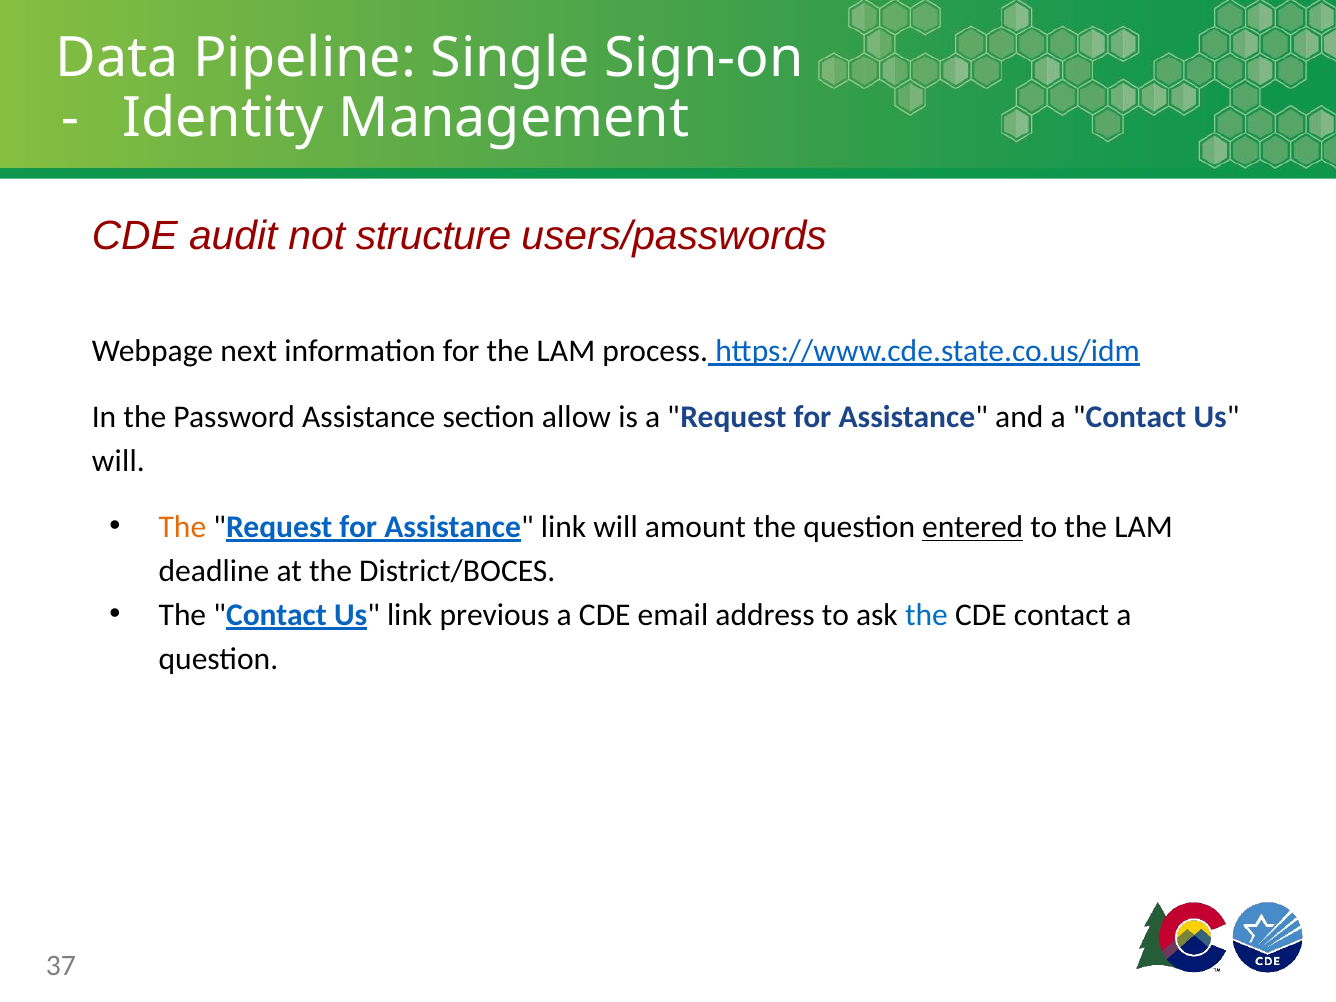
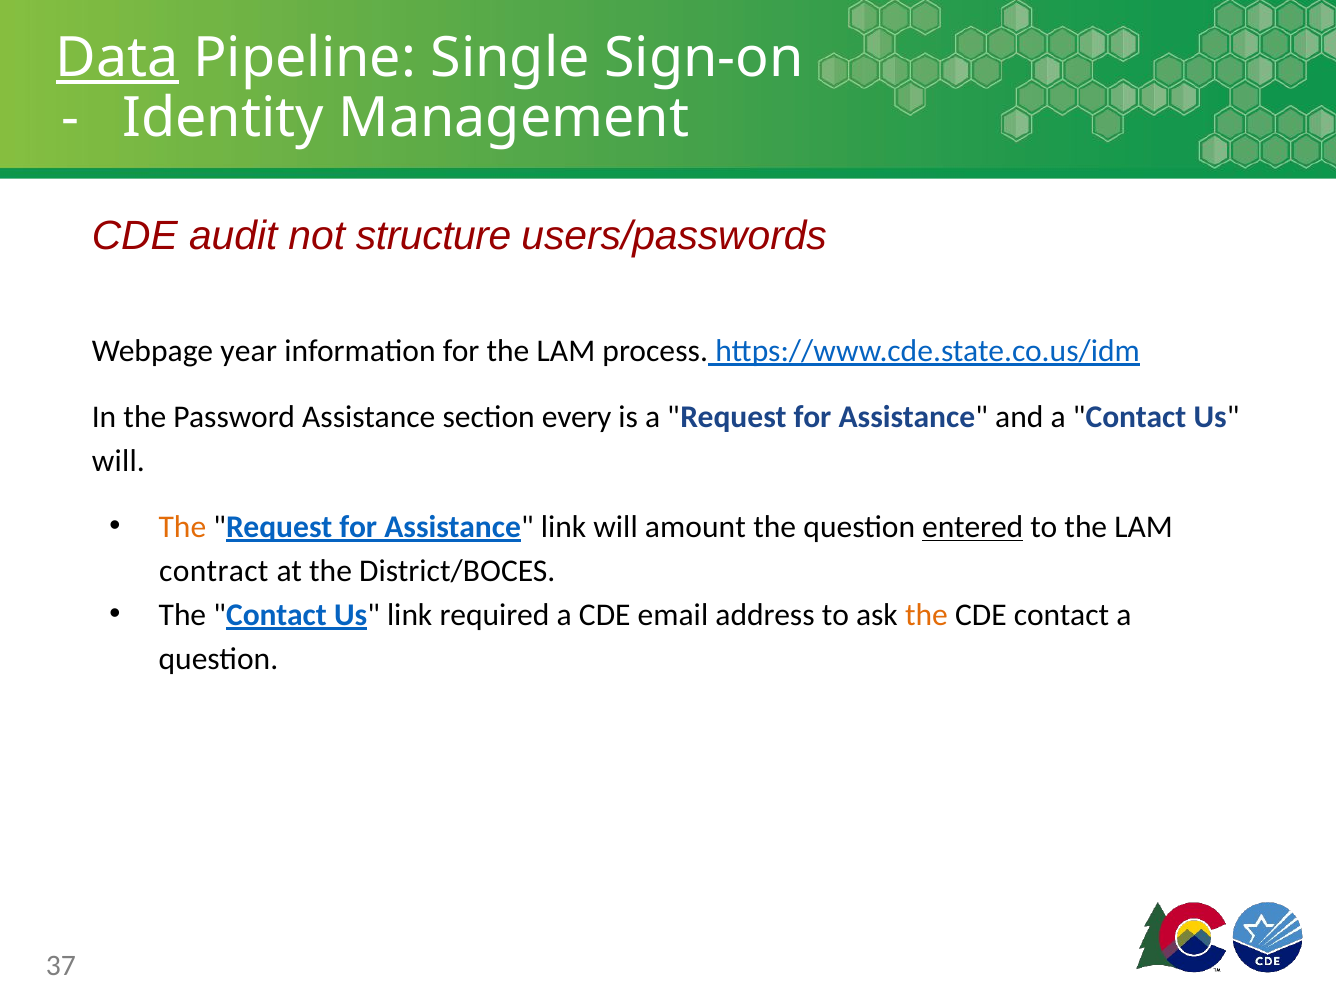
Data underline: none -> present (117, 58)
next: next -> year (249, 351)
allow: allow -> every (577, 417)
deadline: deadline -> contract (214, 571)
previous: previous -> required (495, 615)
the colour: blue -> orange (926, 615)
